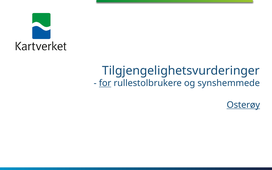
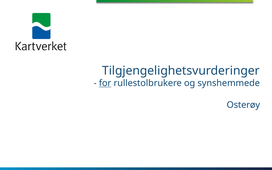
Osterøy underline: present -> none (243, 105)
